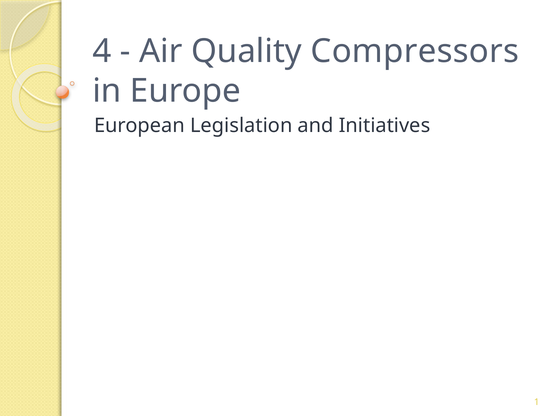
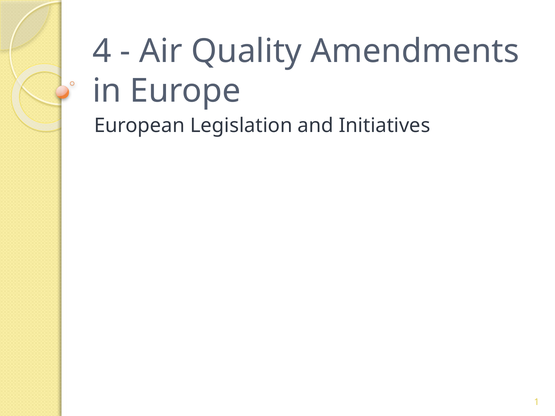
Compressors: Compressors -> Amendments (415, 51)
